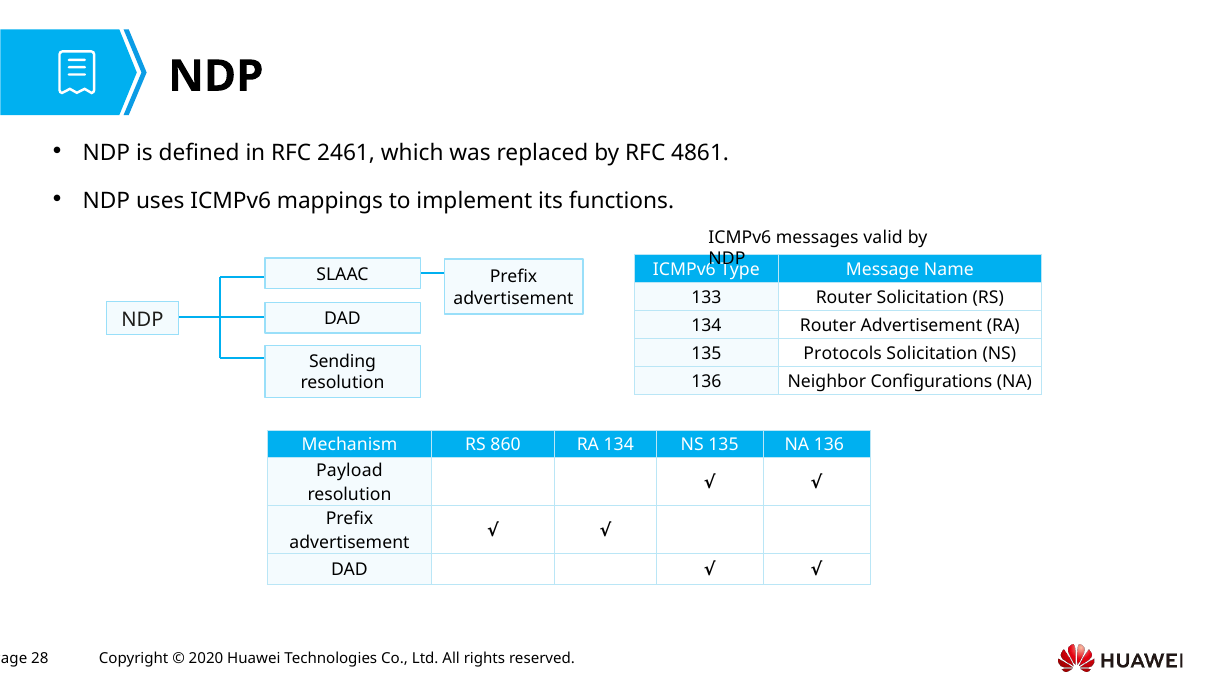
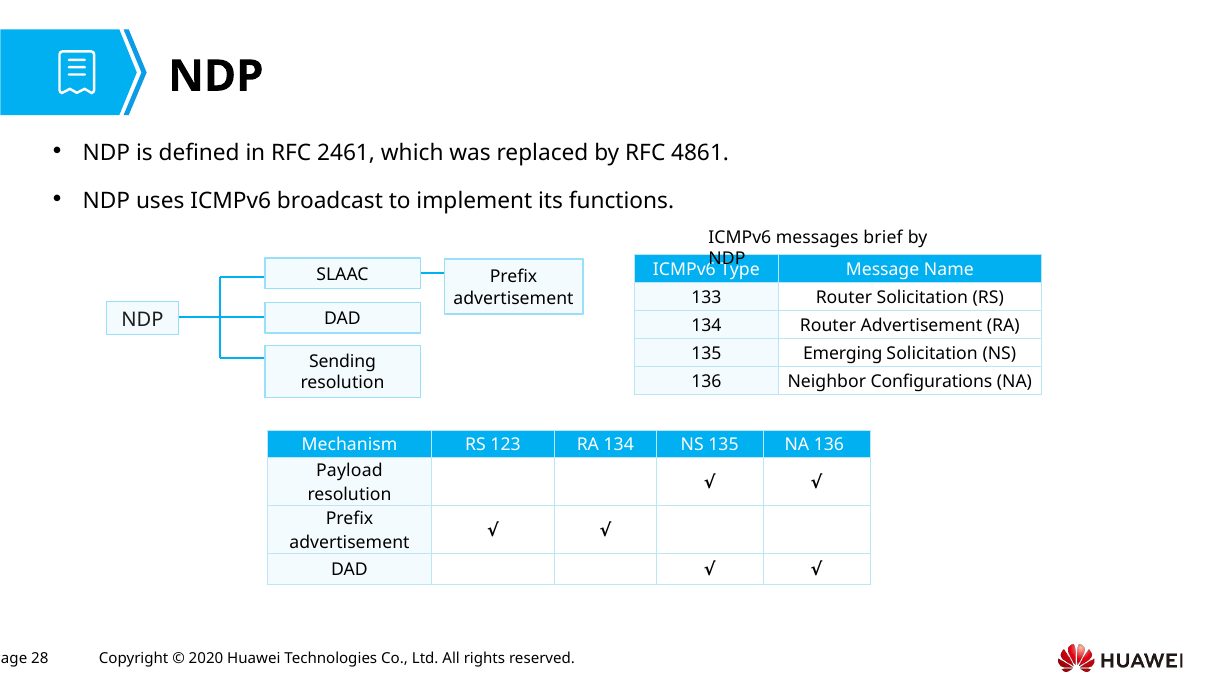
mappings: mappings -> broadcast (330, 201)
valid: valid -> brief (883, 238)
Protocols: Protocols -> Emerging (843, 353)
860: 860 -> 123 (506, 445)
